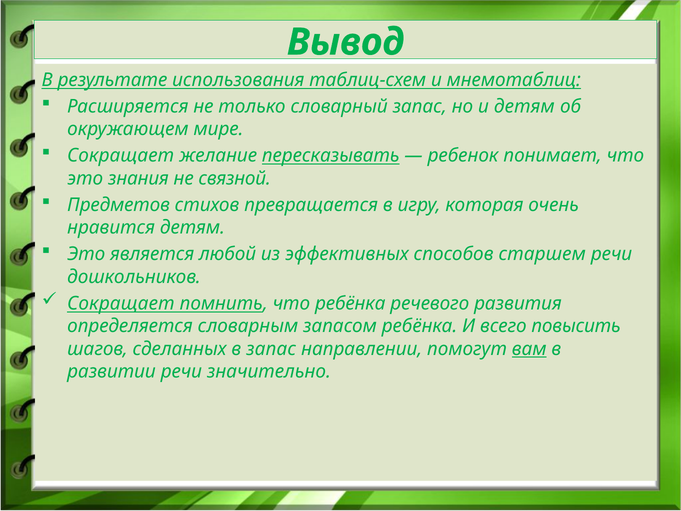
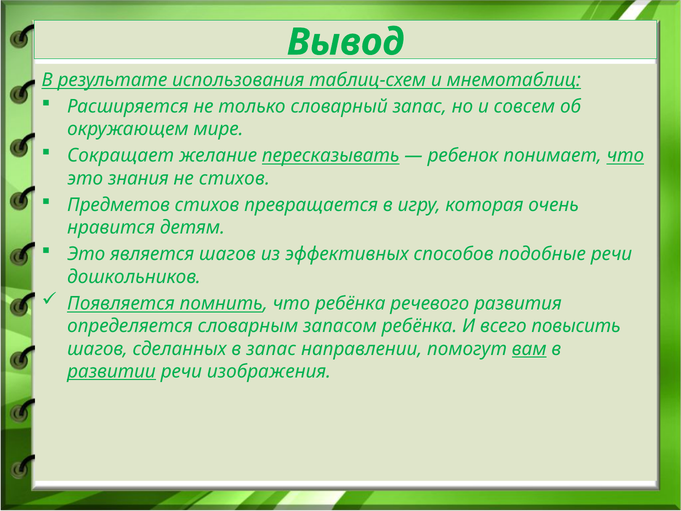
и детям: детям -> совсем (524, 106)
что underline: none -> present (625, 156)
не связной: связной -> стихов (234, 178)
является любой: любой -> шагов (227, 254)
старшем: старшем -> подобные (542, 254)
Сокращает: Сокращает -> Появляется (121, 303)
развитии underline: none -> present (112, 371)
значительно: значительно -> изображения (269, 371)
